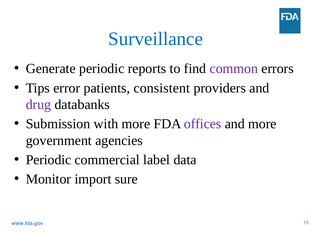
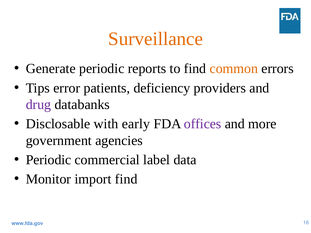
Surveillance colour: blue -> orange (156, 39)
common colour: purple -> orange (234, 69)
consistent: consistent -> deficiency (162, 88)
Submission: Submission -> Disclosable (58, 124)
with more: more -> early (136, 124)
import sure: sure -> find (126, 179)
